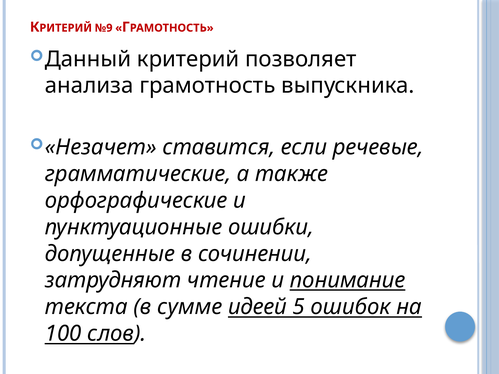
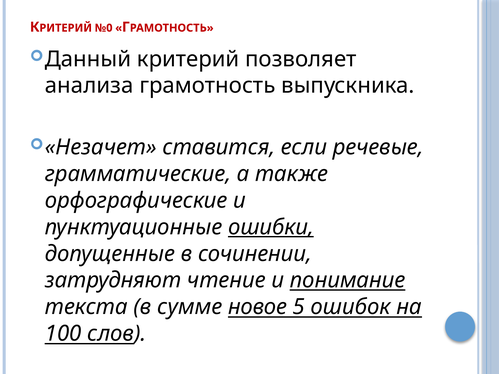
№9: №9 -> №0 (104, 28)
ошибки underline: none -> present (271, 227)
идеей: идеей -> новое (258, 307)
